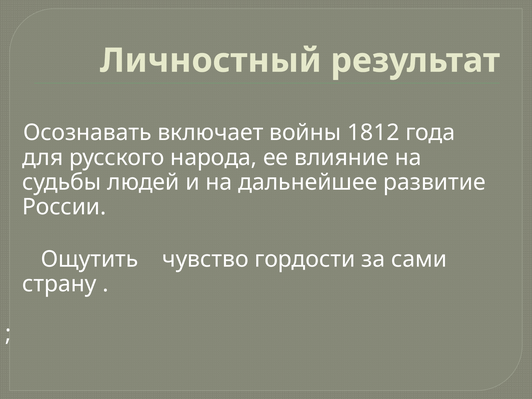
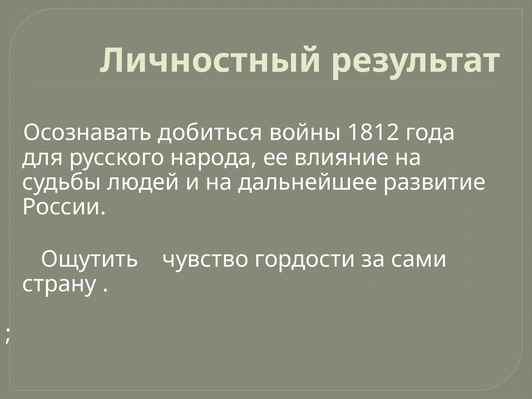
включает: включает -> добиться (210, 133)
